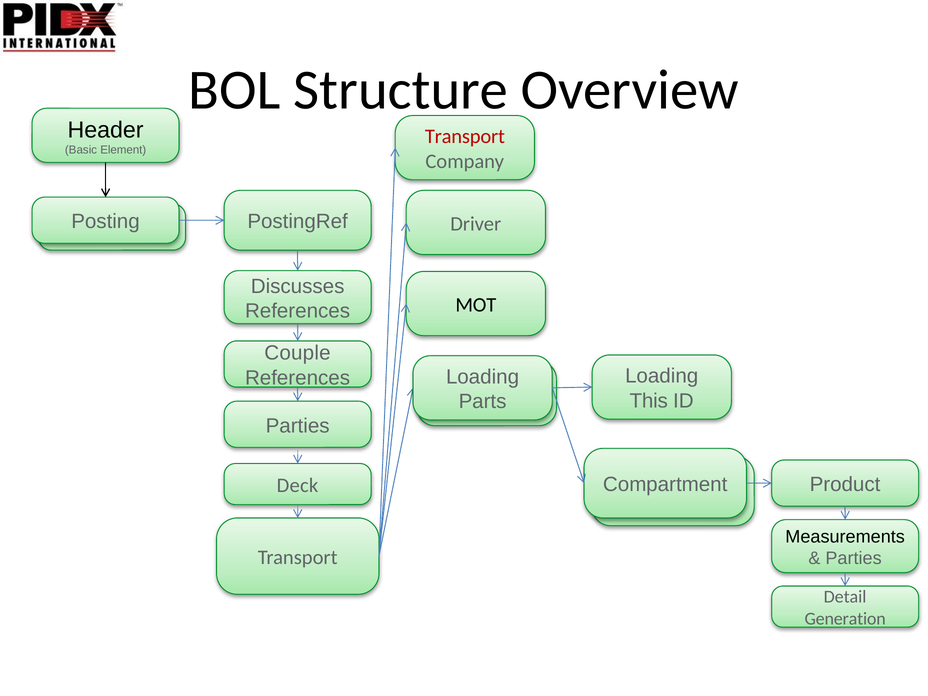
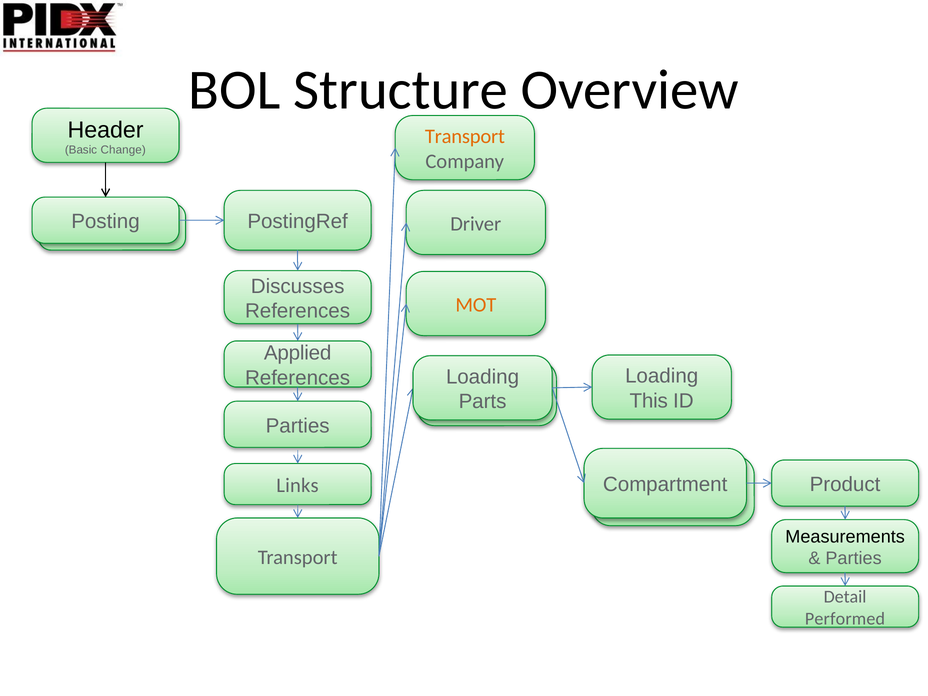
Transport colour: red -> orange (465, 137)
Element: Element -> Change (123, 150)
MOT colour: black -> orange (476, 305)
Couple: Couple -> Applied (298, 353)
Deck: Deck -> Links (297, 485)
Generation: Generation -> Performed (845, 619)
